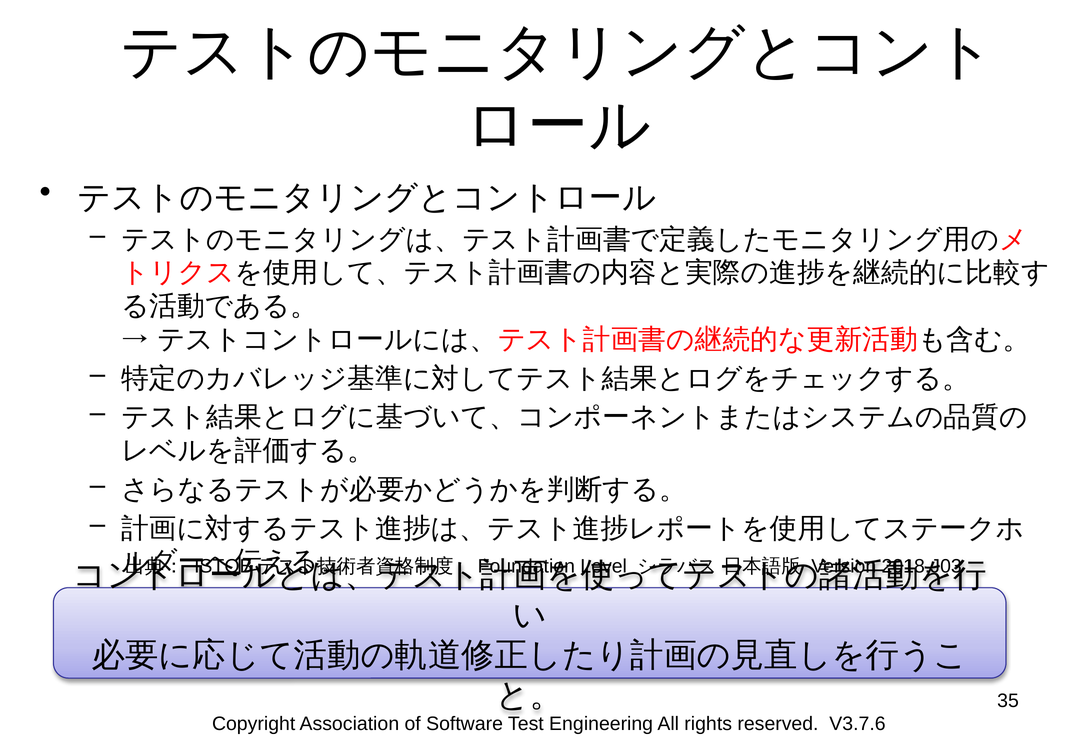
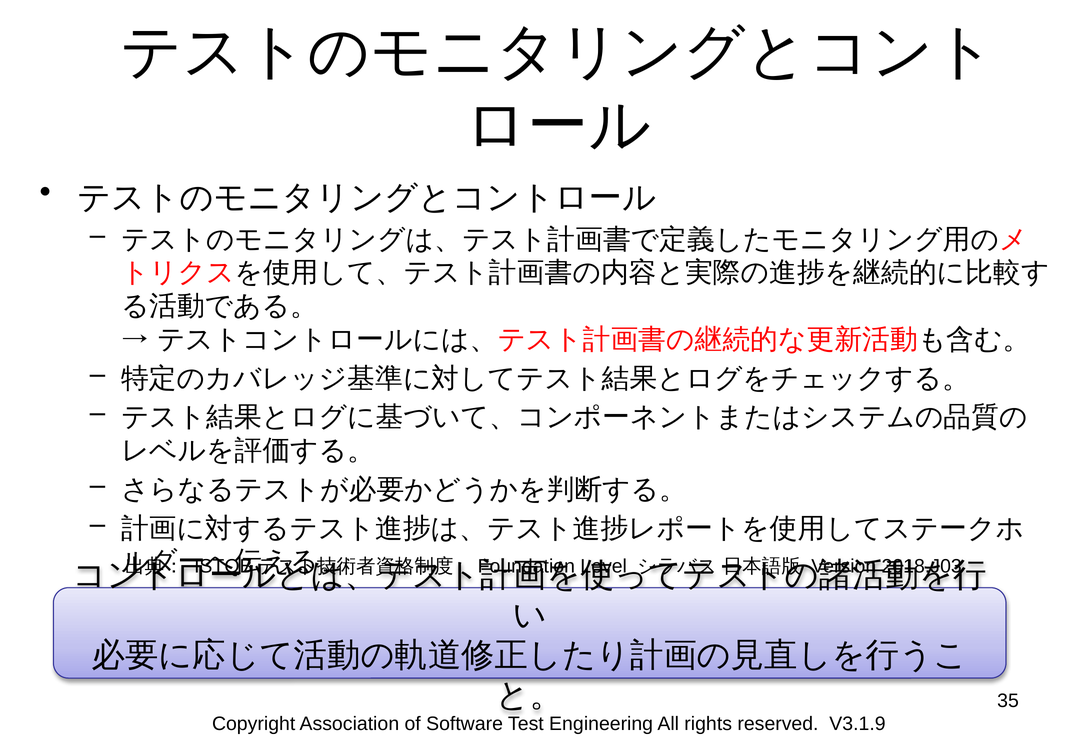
V3.7.6: V3.7.6 -> V3.1.9 (857, 724)
